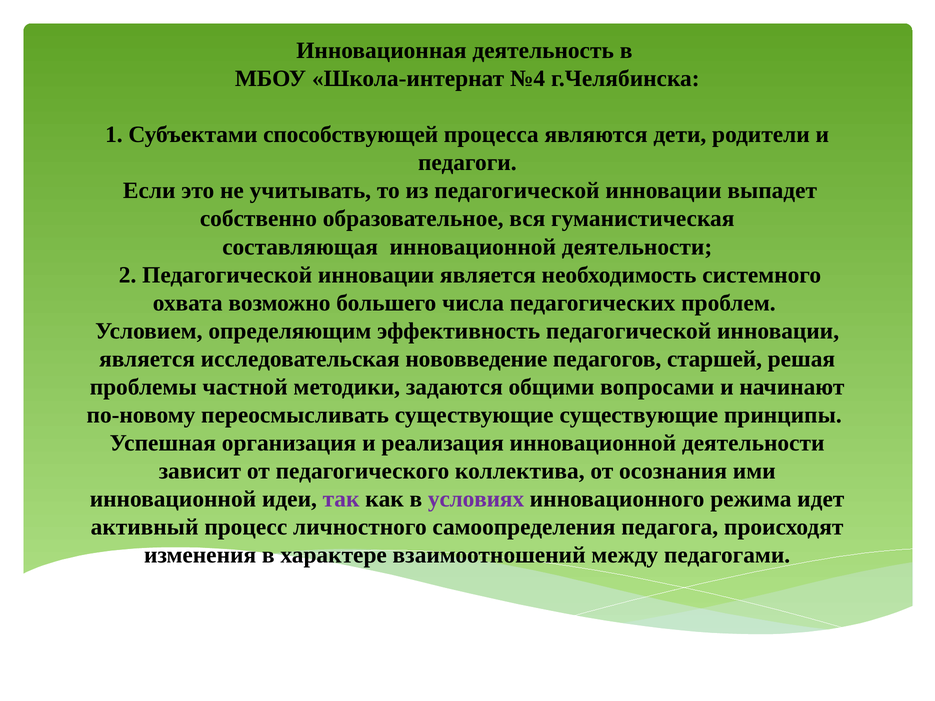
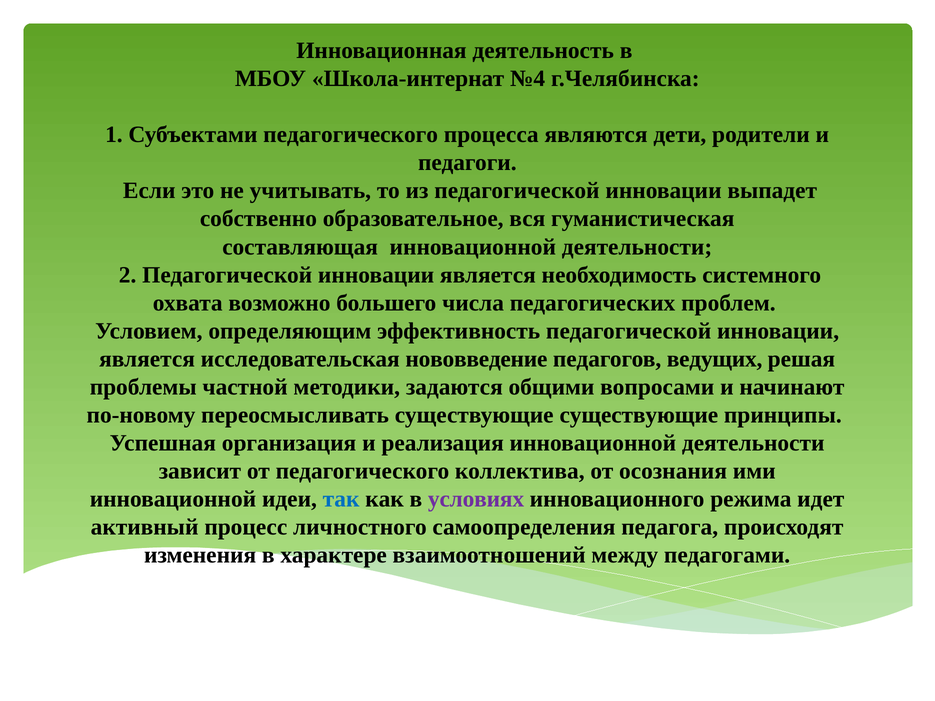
Субъектами способствующей: способствующей -> педагогического (351, 135)
старшей: старшей -> ведущих (715, 359)
так colour: purple -> blue (341, 499)
